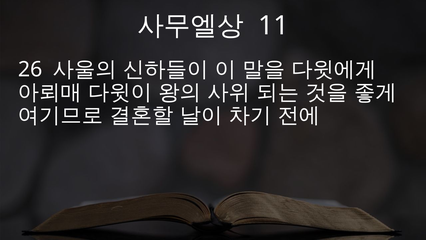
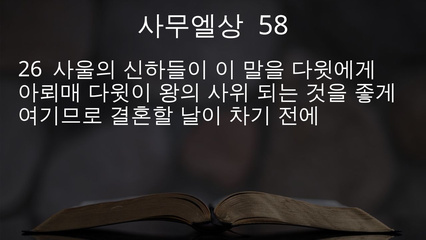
11: 11 -> 58 (273, 26)
